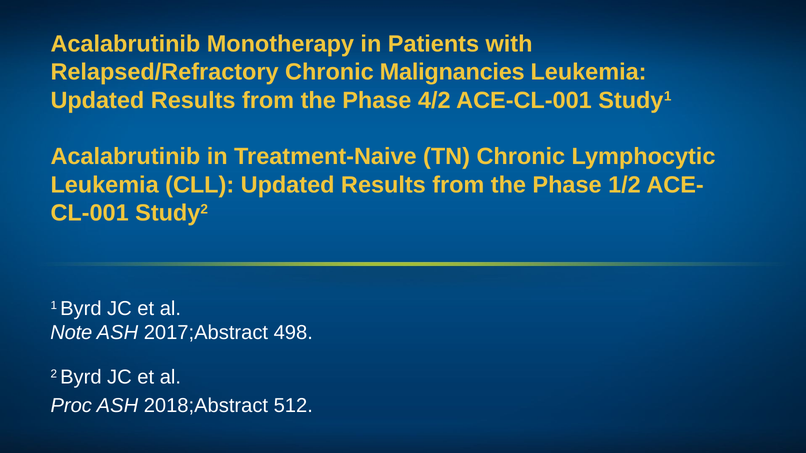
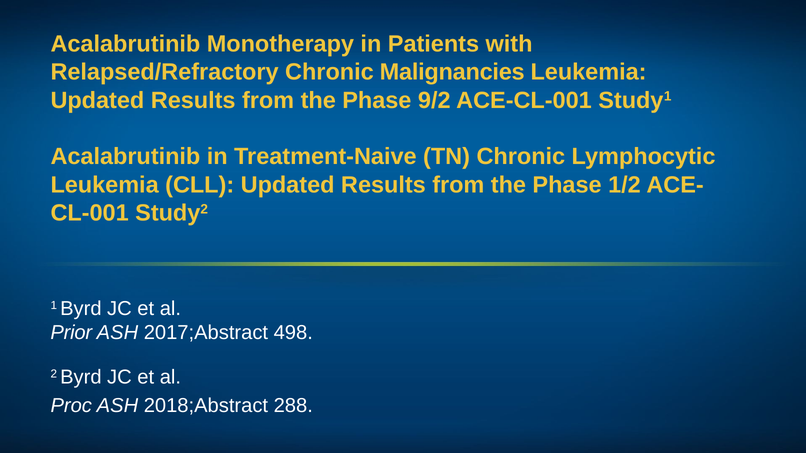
4/2: 4/2 -> 9/2 (434, 100)
Note: Note -> Prior (71, 333)
512: 512 -> 288 (293, 406)
